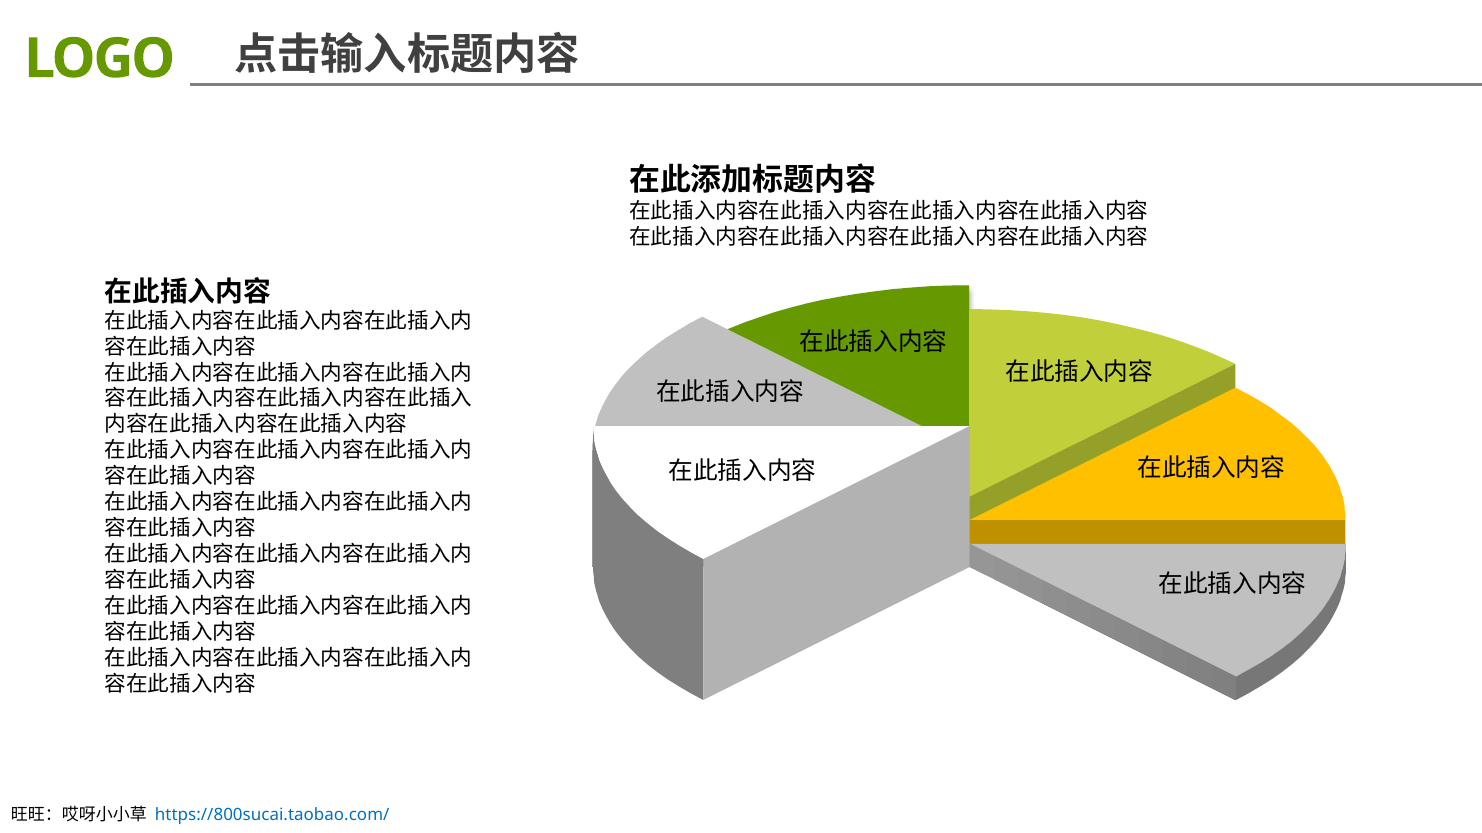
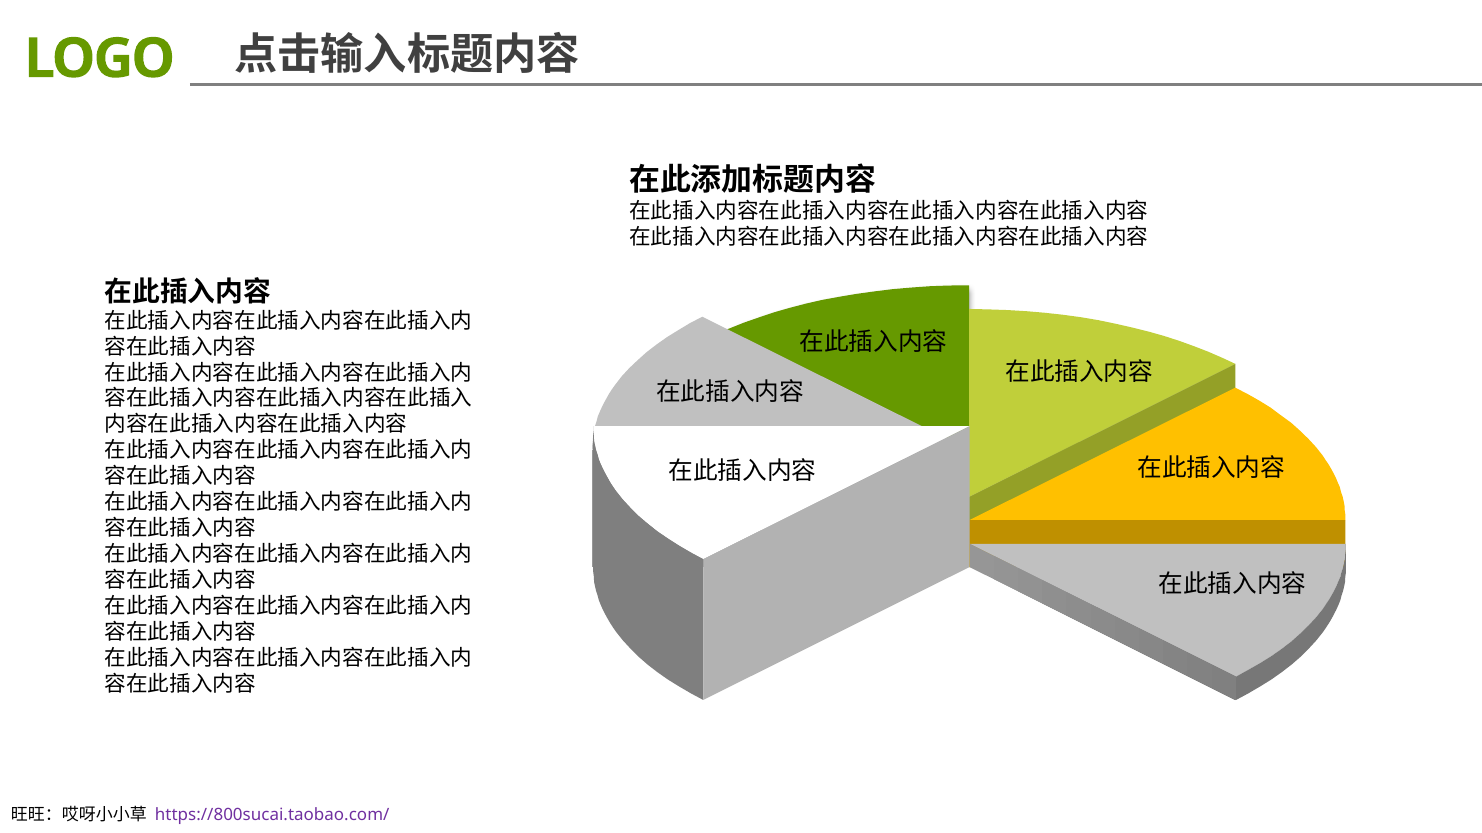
https://800sucai.taobao.com/ colour: blue -> purple (272, 815)
